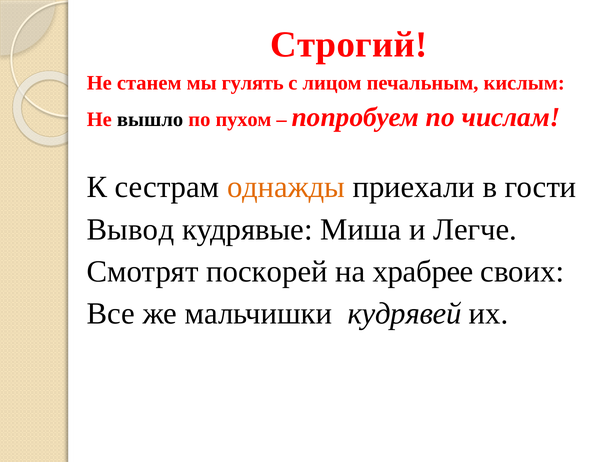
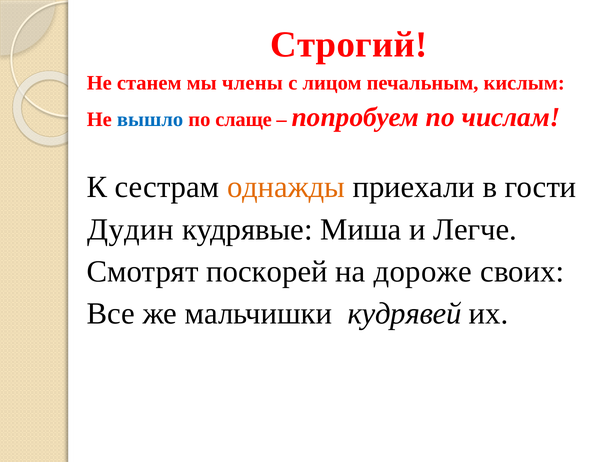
гулять: гулять -> члены (252, 83)
вышло colour: black -> blue (150, 120)
пухом: пухом -> слаще (244, 120)
Вывод: Вывод -> Дудин (130, 229)
храбрее: храбрее -> дороже (423, 272)
